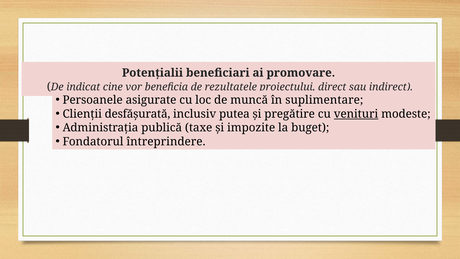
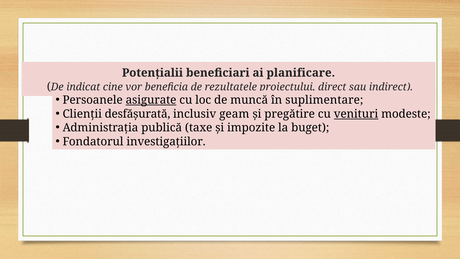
promovare: promovare -> planificare (301, 73)
asigurate underline: none -> present (151, 100)
putea: putea -> geam (234, 114)
întreprindere: întreprindere -> investigațiilor (166, 141)
